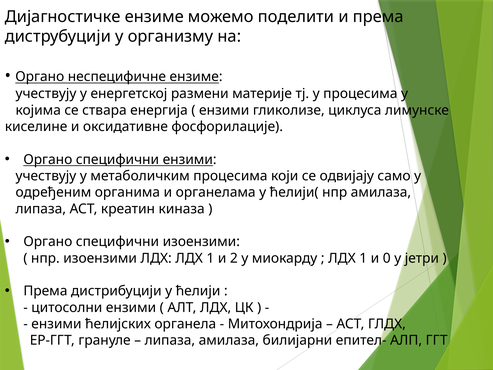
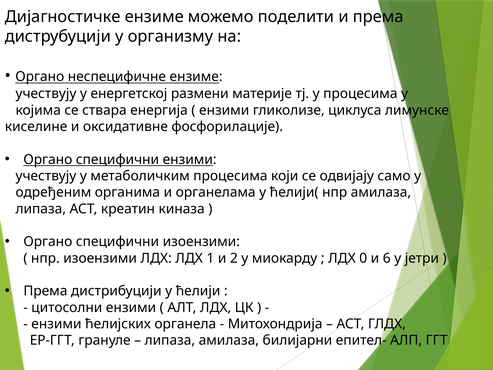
1: 1 -> 0 (363, 258)
0: 0 -> 6 (387, 258)
